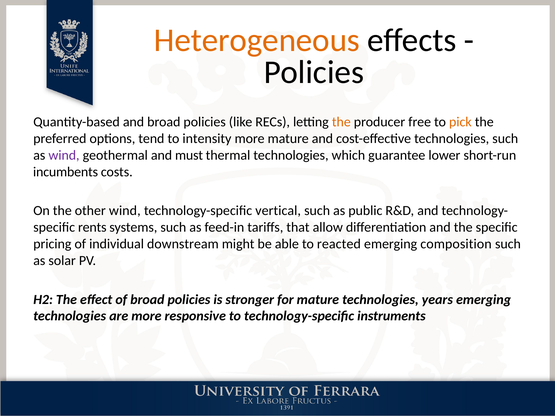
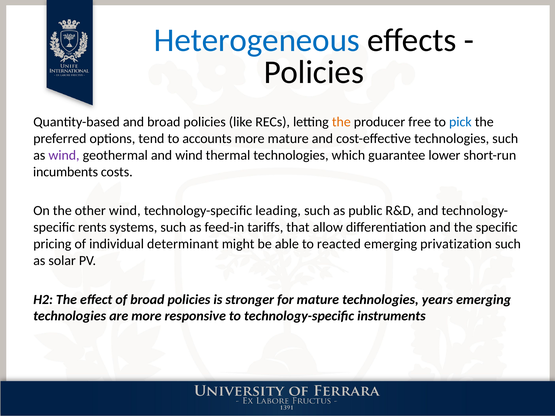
Heterogeneous colour: orange -> blue (257, 40)
pick colour: orange -> blue (460, 122)
intensity: intensity -> accounts (207, 139)
and must: must -> wind (189, 155)
vertical: vertical -> leading (278, 211)
downstream: downstream -> determinant (183, 244)
composition: composition -> privatization (456, 244)
